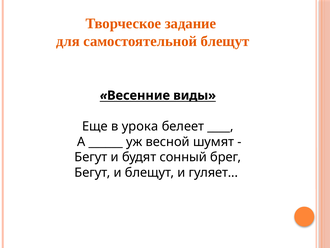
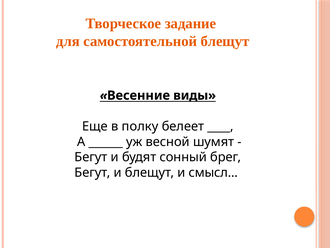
урока: урока -> полку (140, 126)
гуляет: гуляет -> смысл (213, 172)
